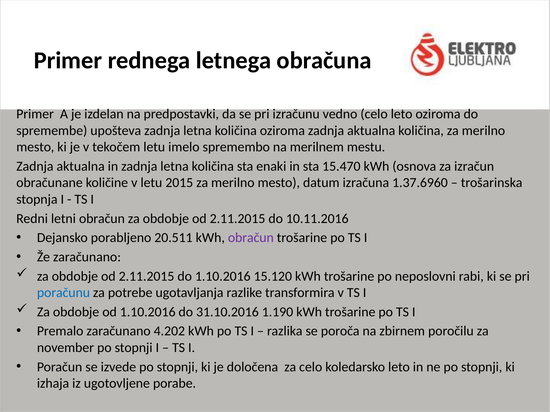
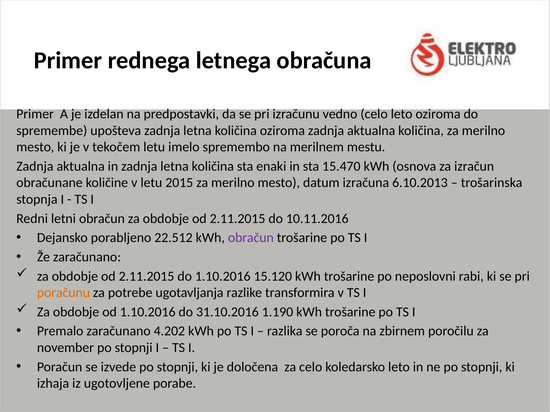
1.37.6960: 1.37.6960 -> 6.10.2013 (420, 183)
20.511: 20.511 -> 22.512 (173, 238)
poračunu colour: blue -> orange (63, 293)
